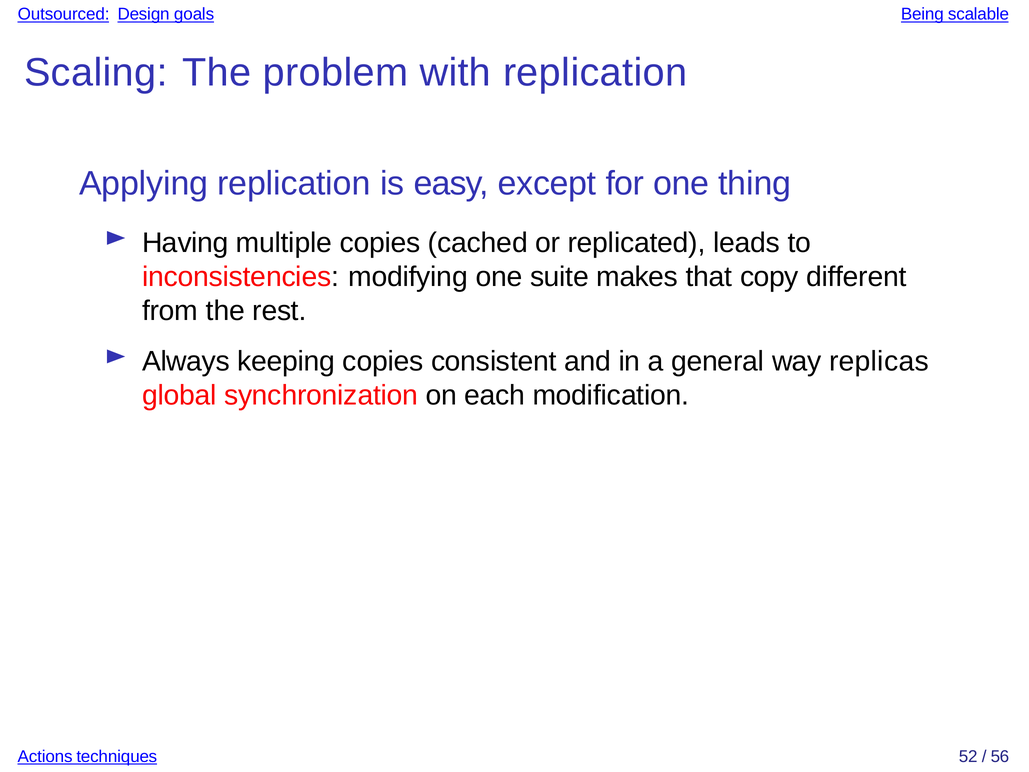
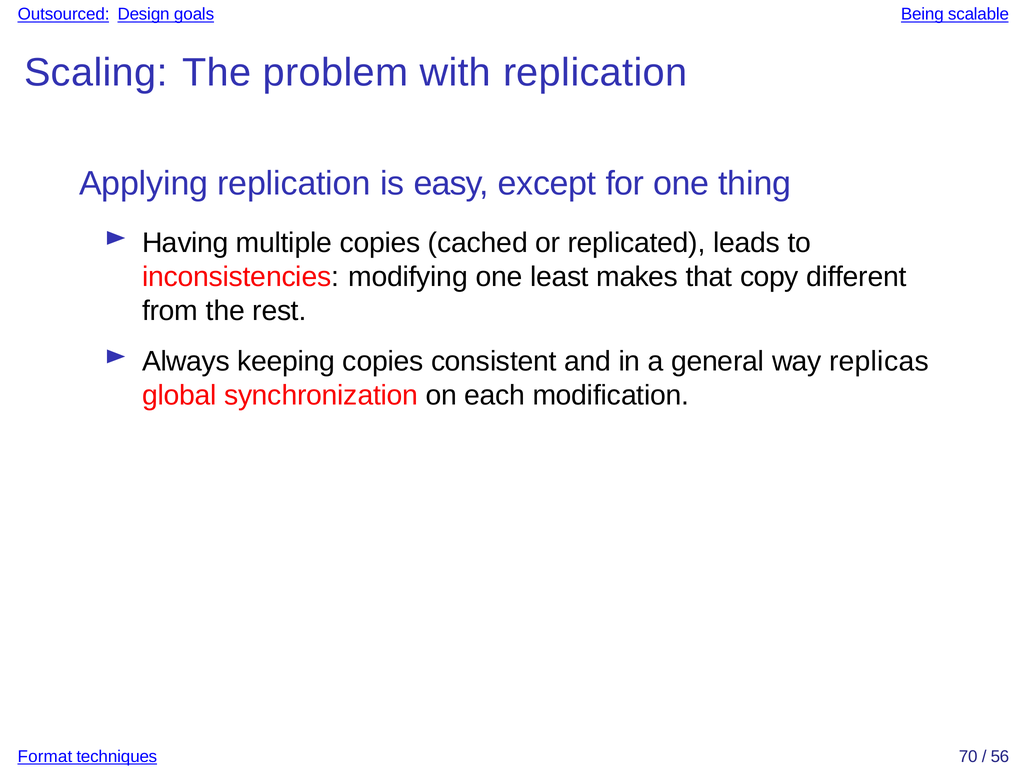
suite: suite -> least (559, 277)
Actions: Actions -> Format (45, 757)
52: 52 -> 70 (968, 757)
